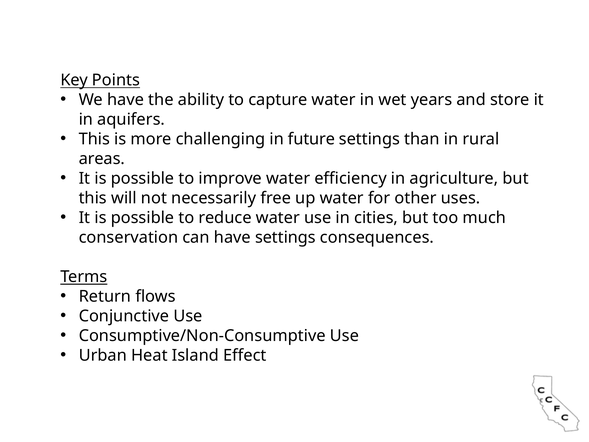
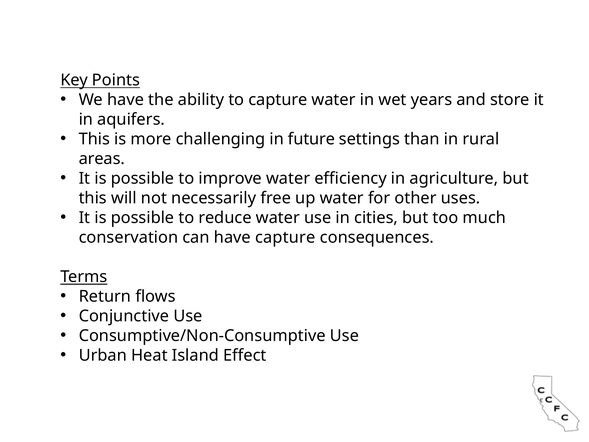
have settings: settings -> capture (285, 237)
